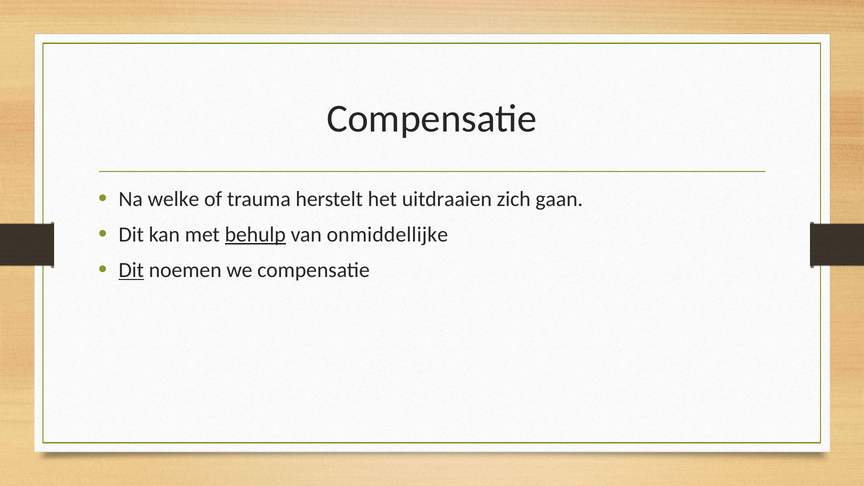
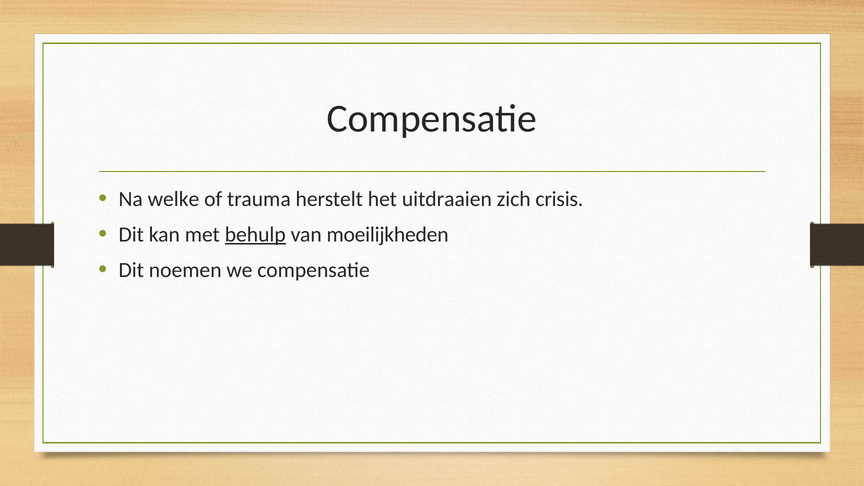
gaan: gaan -> crisis (559, 199)
onmiddellijke: onmiddellijke -> moeilijkheden (388, 235)
Dit underline: present -> none (131, 270)
